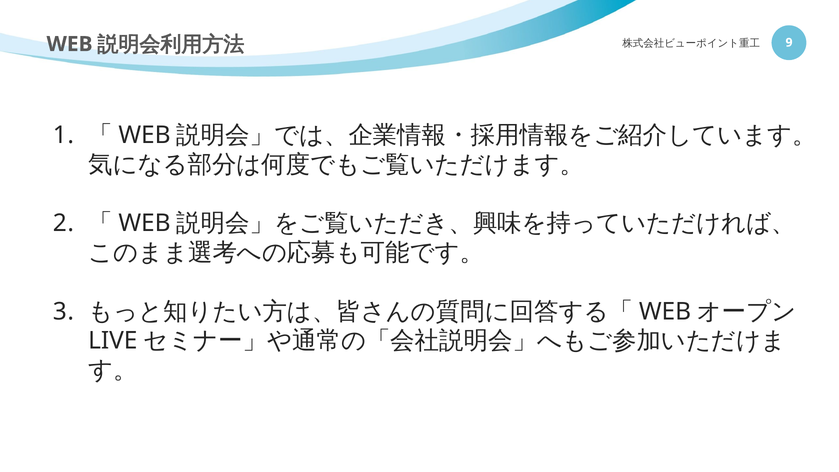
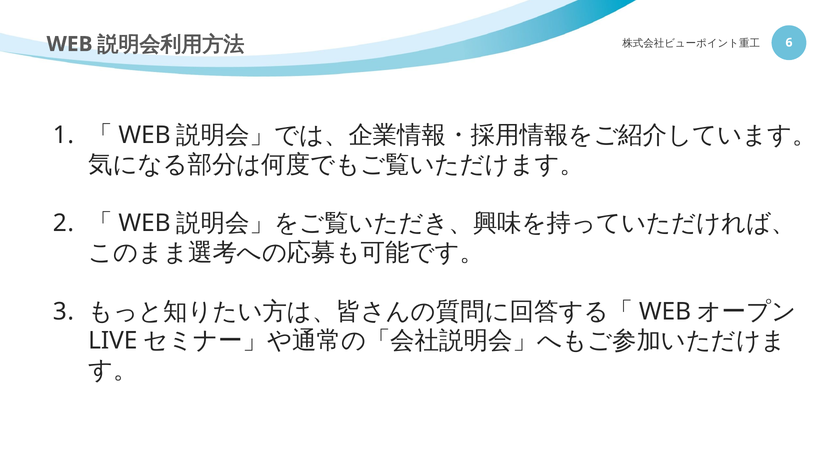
9: 9 -> 6 (789, 43)
